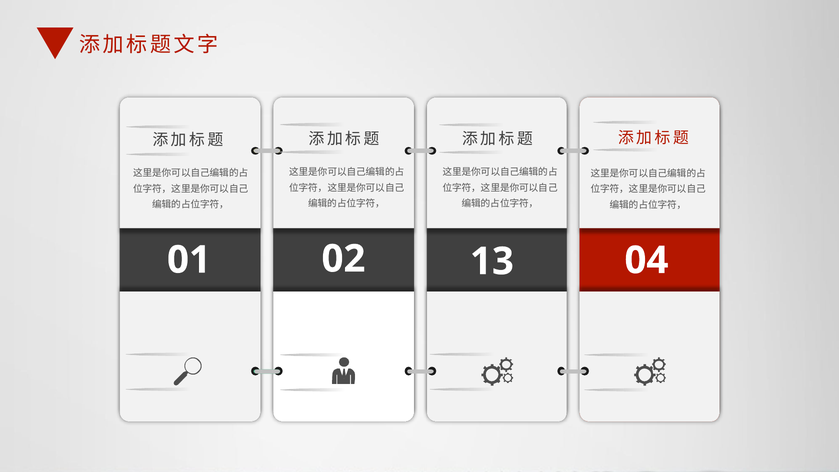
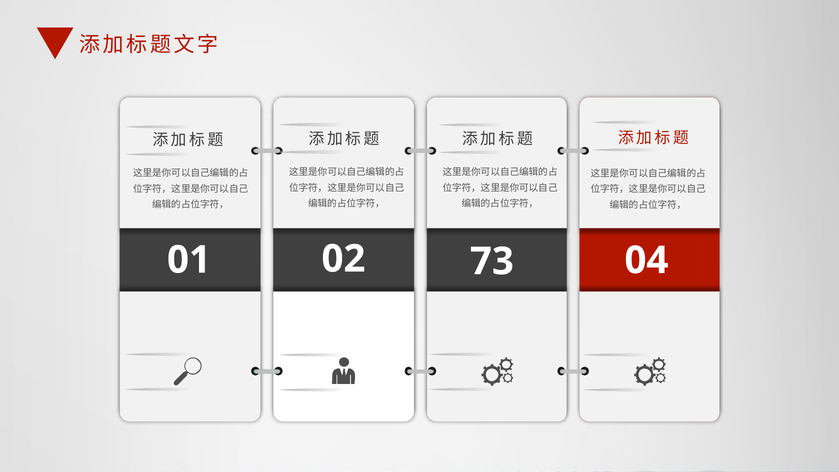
13: 13 -> 73 (492, 261)
